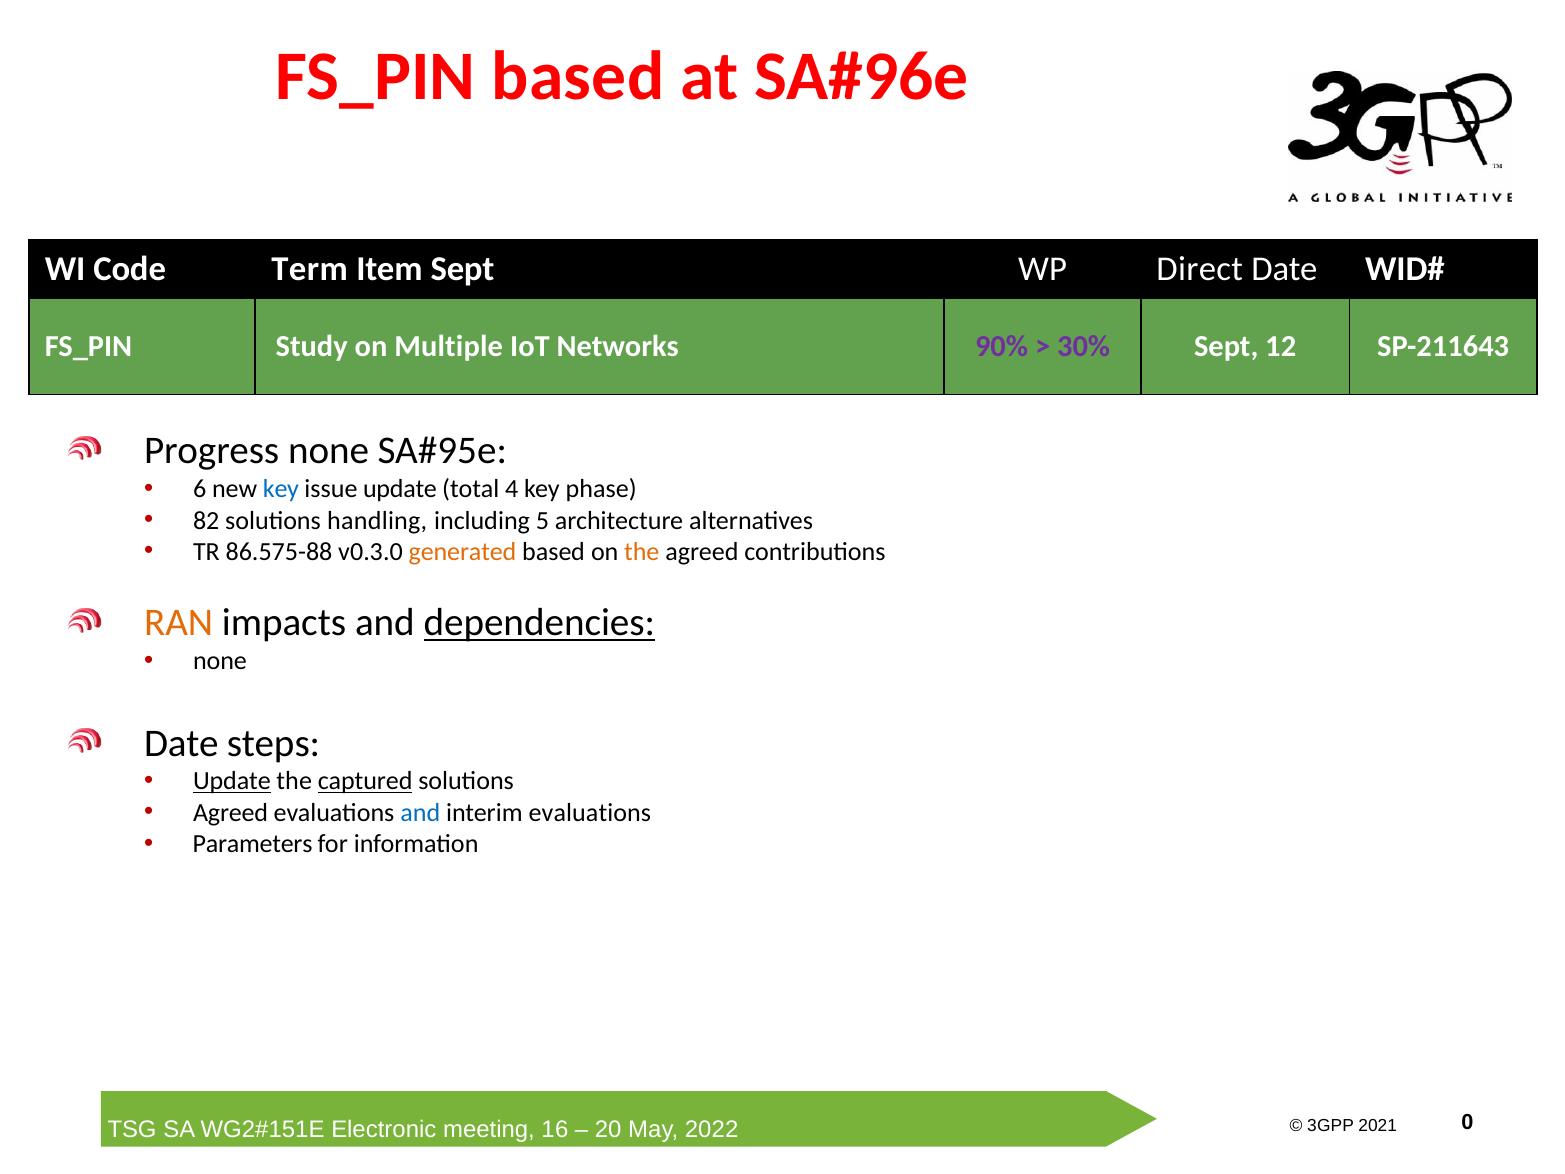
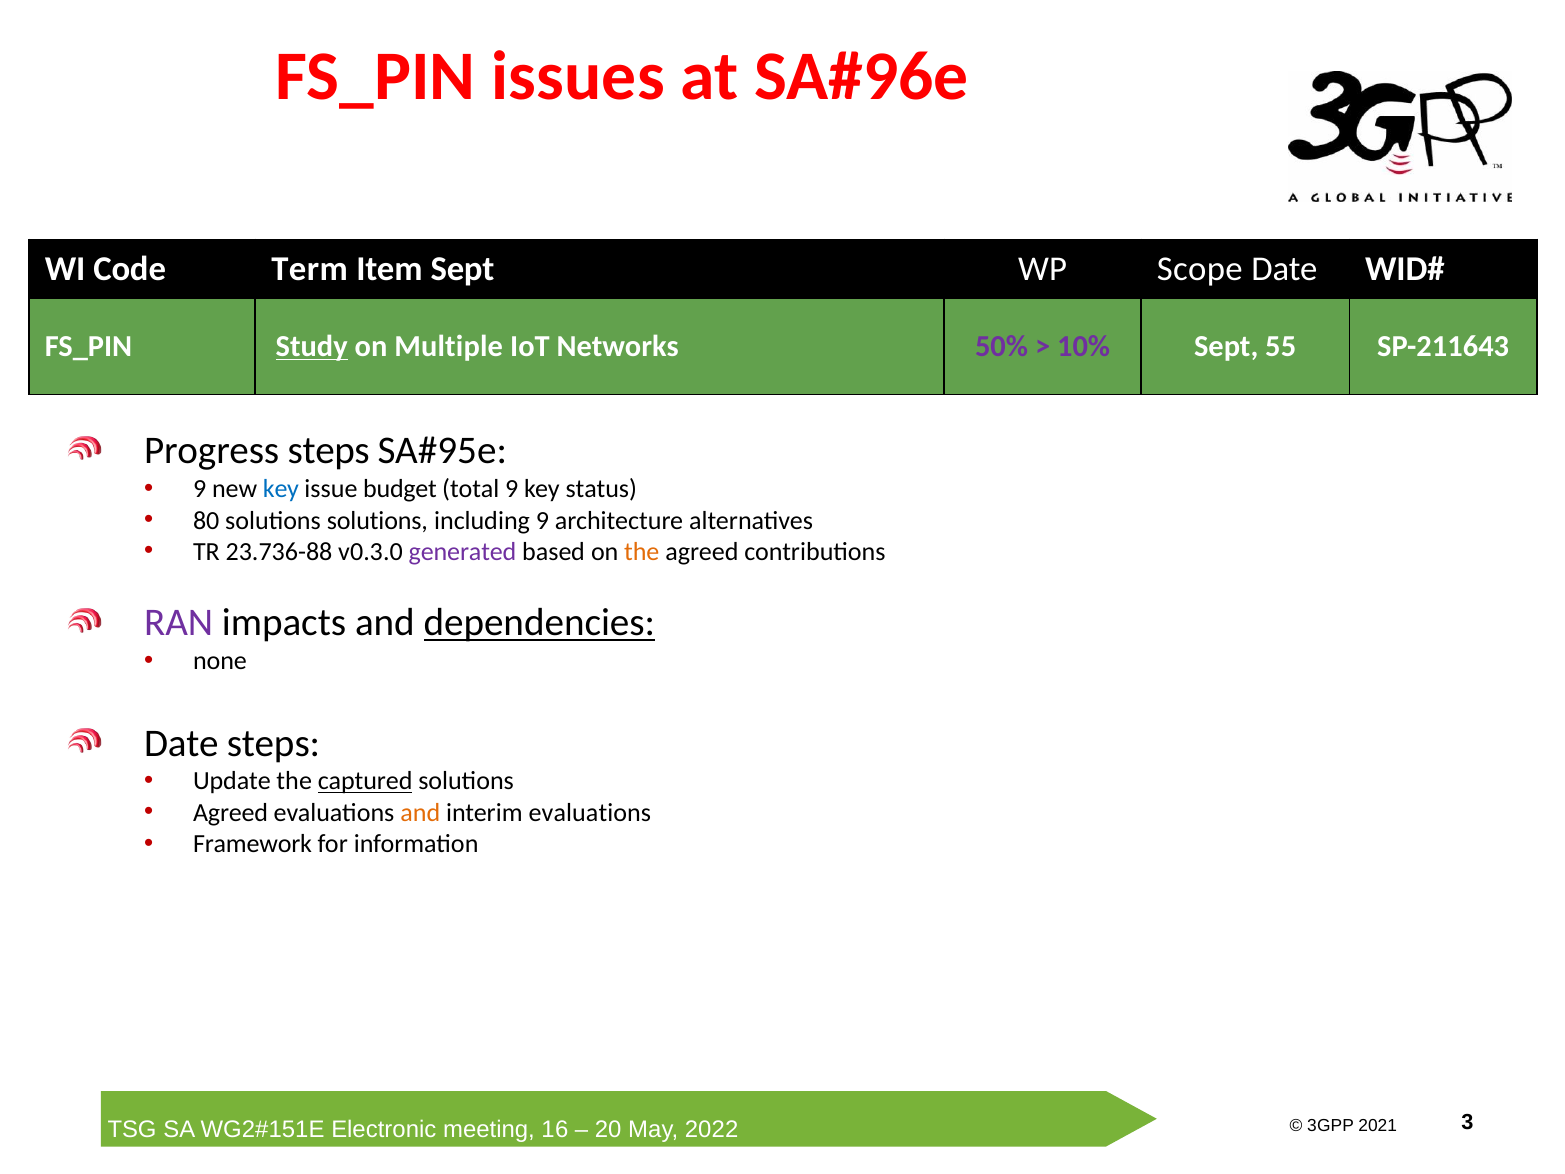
FS_PIN based: based -> issues (578, 76)
Direct: Direct -> Scope (1200, 269)
Study underline: none -> present (312, 346)
90%: 90% -> 50% (1002, 346)
30%: 30% -> 10% (1084, 346)
12: 12 -> 55 (1281, 346)
Progress none: none -> steps (329, 451)
6: 6 -> 9 (200, 489)
issue update: update -> budget (400, 489)
total 4: 4 -> 9 (512, 489)
phase: phase -> status (601, 489)
82: 82 -> 80 (206, 520)
solutions handling: handling -> solutions (377, 520)
including 5: 5 -> 9 (542, 520)
86.575-88: 86.575-88 -> 23.736-88 (279, 552)
generated colour: orange -> purple (463, 552)
RAN colour: orange -> purple (179, 623)
Update underline: present -> none (232, 781)
and colour: blue -> orange (420, 812)
Parameters: Parameters -> Framework (253, 844)
0: 0 -> 3 (1467, 1122)
